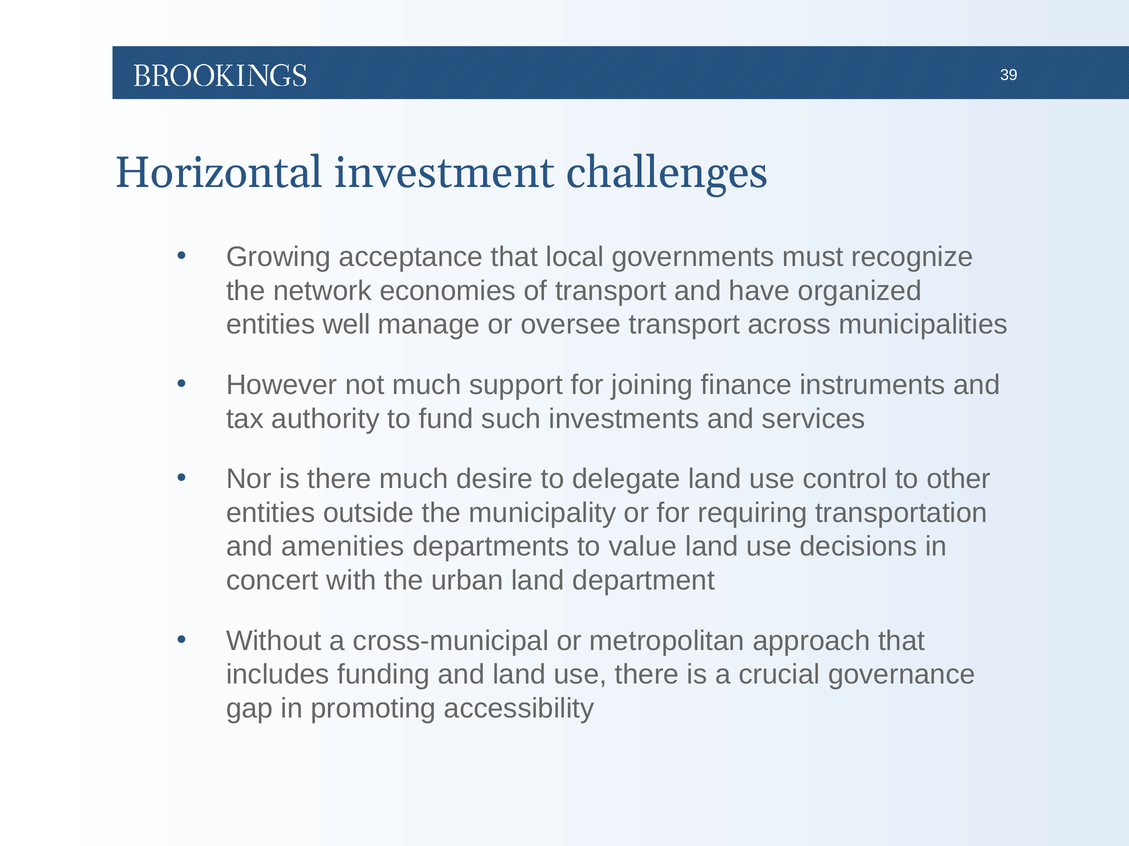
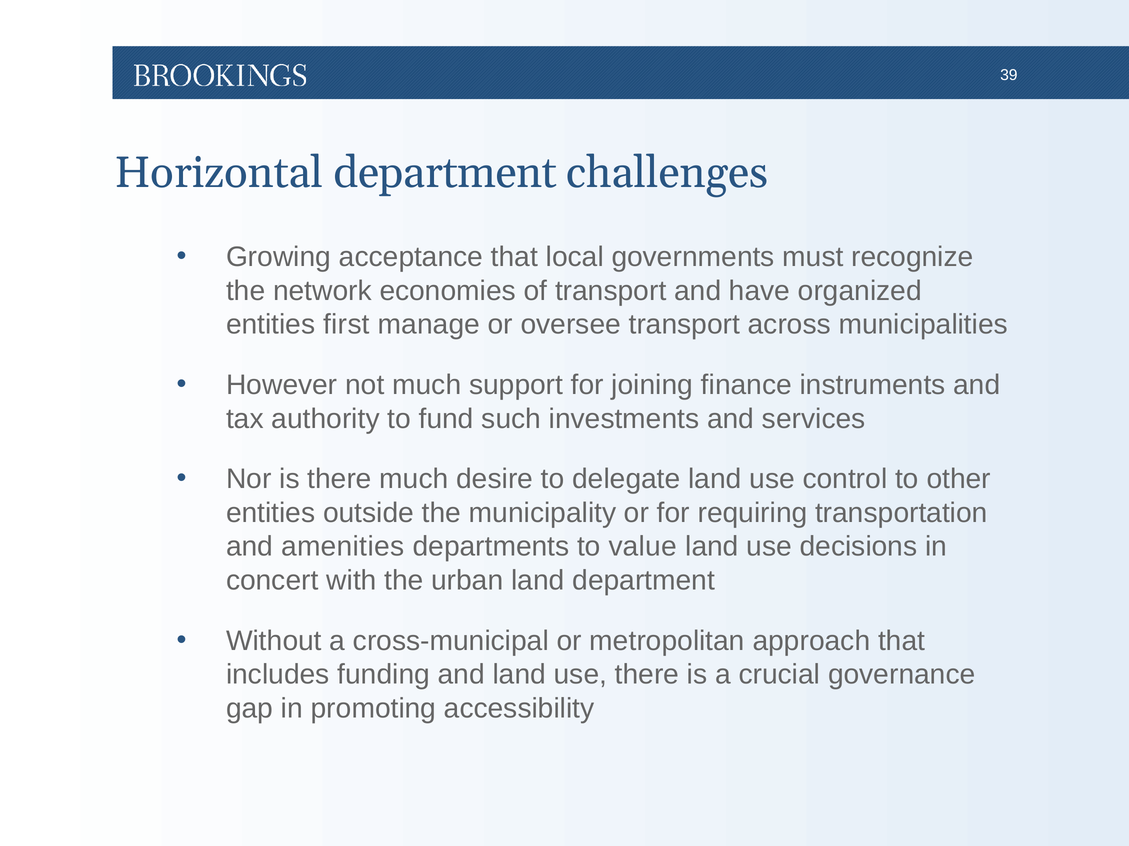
Horizontal investment: investment -> department (445, 173)
well: well -> first (346, 325)
